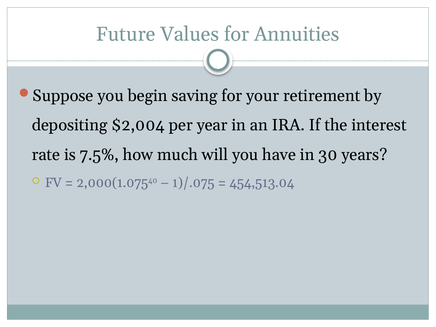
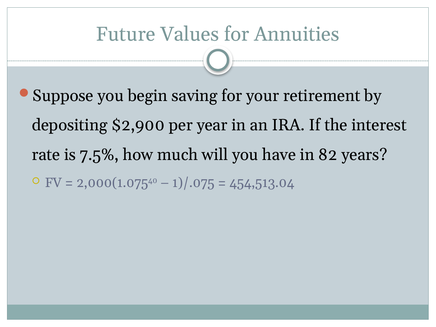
$2,004: $2,004 -> $2,900 (138, 125)
30: 30 -> 82 (328, 155)
